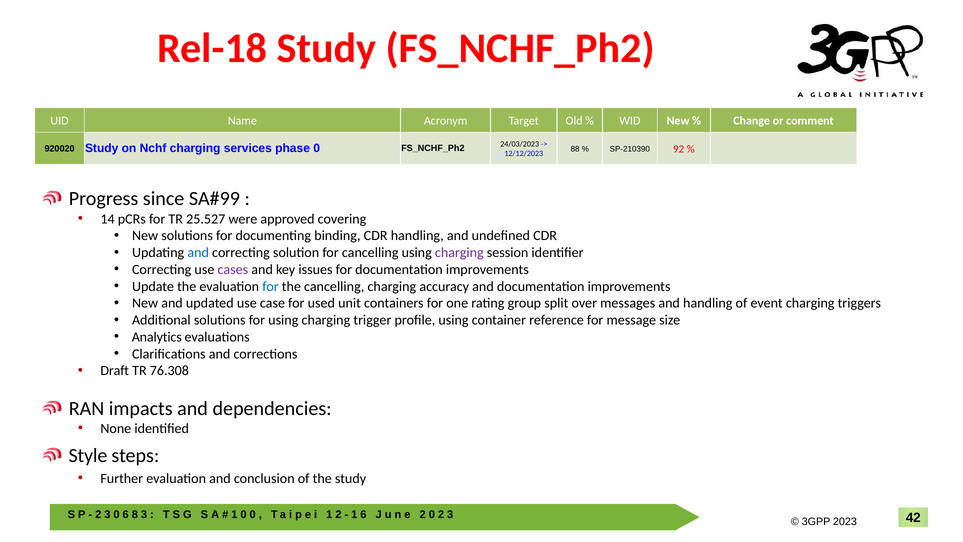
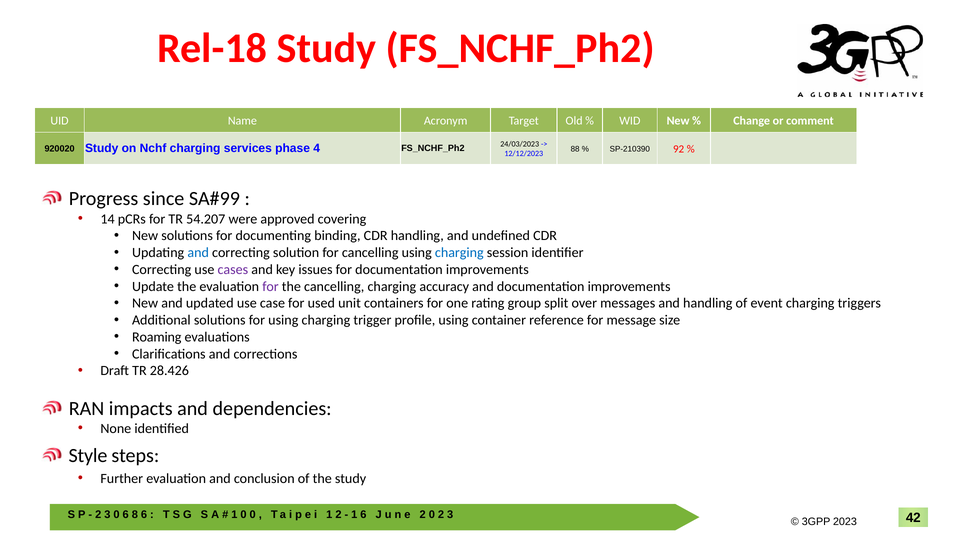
phase 0: 0 -> 4 (317, 148)
25.527: 25.527 -> 54.207 (206, 219)
charging colour: purple -> blue (459, 253)
for colour: blue -> purple (270, 286)
Analytics: Analytics -> Roaming (157, 337)
76.308: 76.308 -> 28.426 (169, 371)
3: 3 -> 6 (144, 514)
